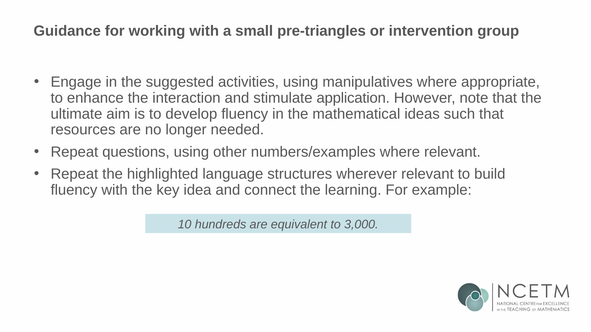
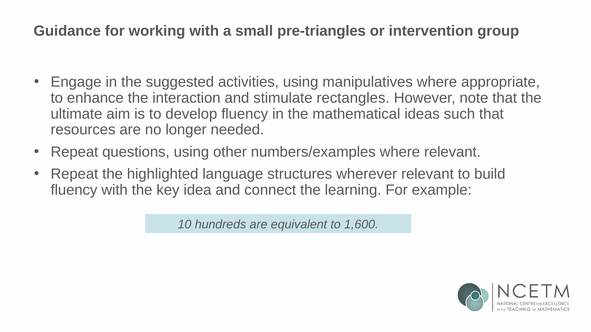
application: application -> rectangles (353, 98)
3,000: 3,000 -> 1,600 (361, 225)
